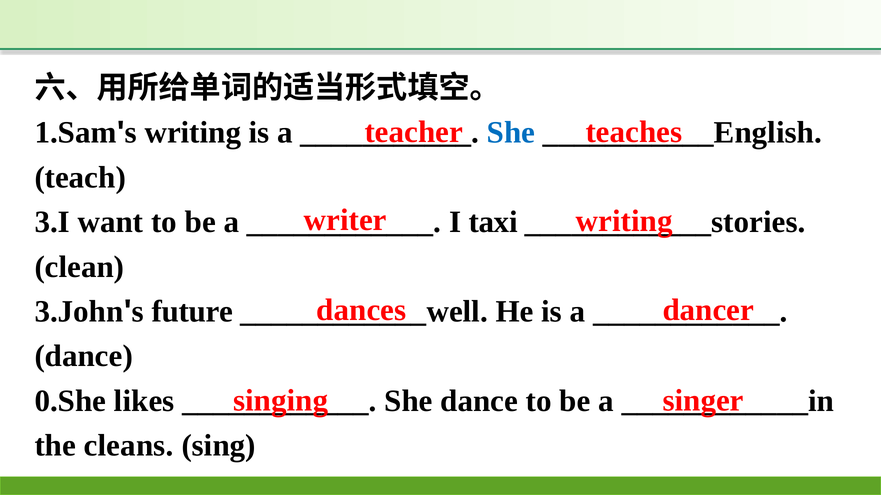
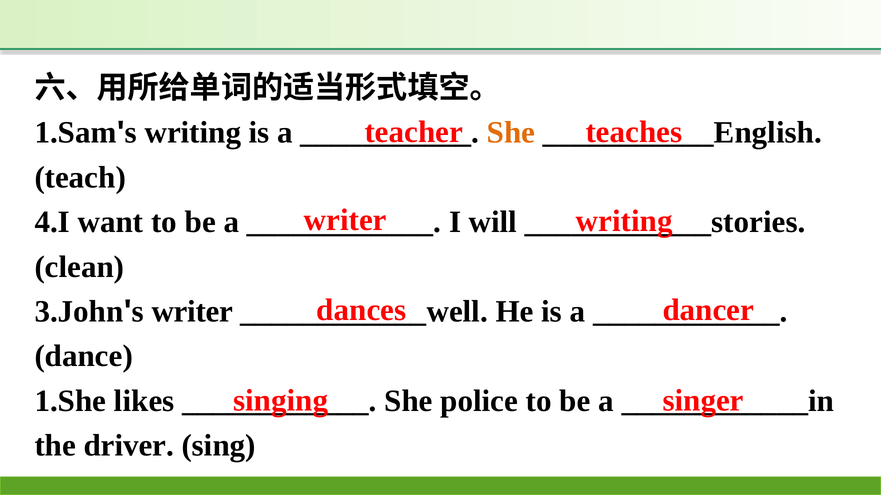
She colour: blue -> orange (511, 133)
3.I: 3.I -> 4.I (52, 222)
taxi: taxi -> will (493, 222)
future: future -> writer (192, 312)
0.She: 0.She -> 1.She (70, 401)
She dance: dance -> police (479, 401)
cleans: cleans -> driver (129, 446)
